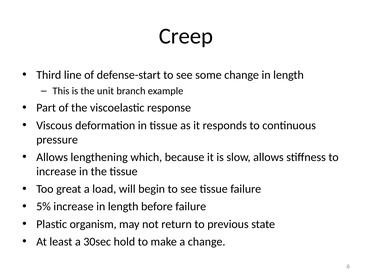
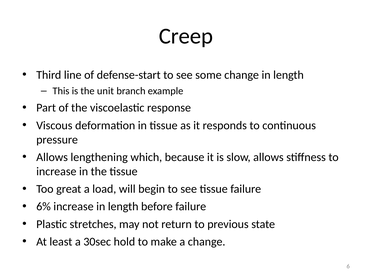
5%: 5% -> 6% (44, 207)
organism: organism -> stretches (93, 224)
